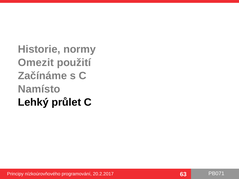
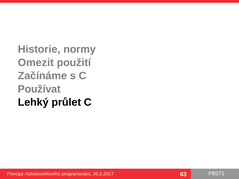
Namísto: Namísto -> Používat (39, 89)
